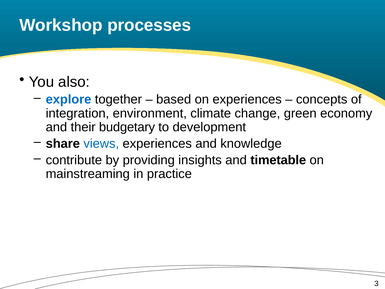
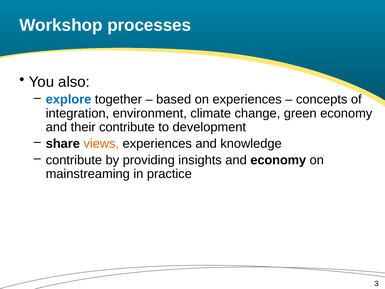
their budgetary: budgetary -> contribute (127, 127)
views colour: blue -> orange (101, 144)
and timetable: timetable -> economy (278, 160)
